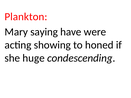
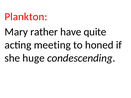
saying: saying -> rather (44, 32)
were: were -> quite (95, 32)
showing: showing -> meeting (52, 45)
